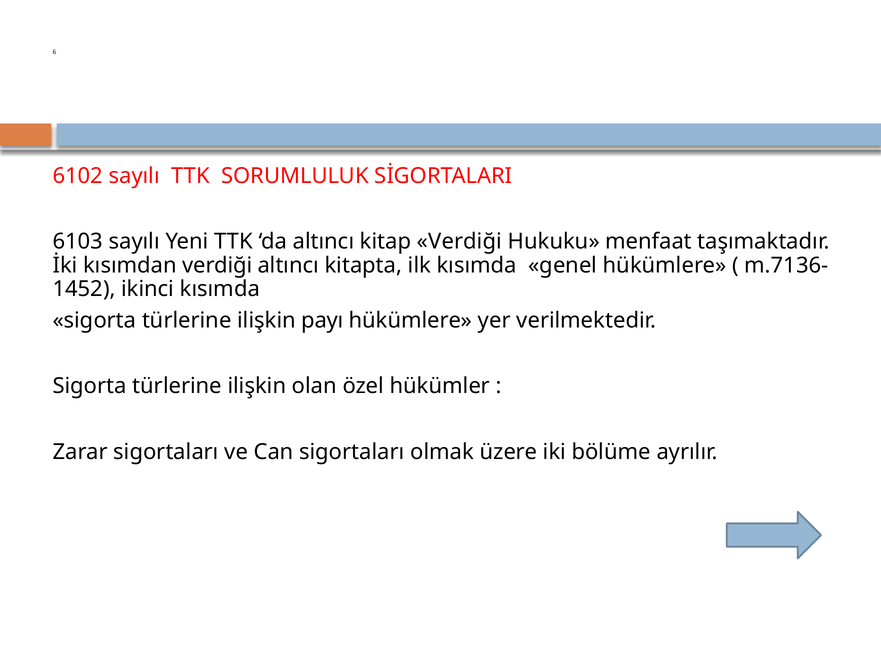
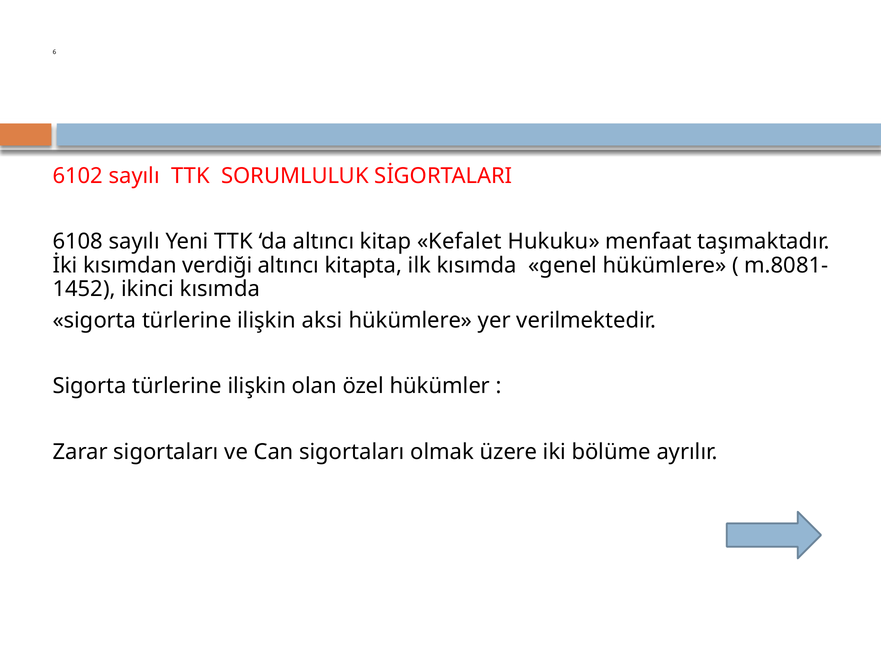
6103: 6103 -> 6108 (78, 241)
kitap Verdiği: Verdiği -> Kefalet (459, 241)
m.7136-: m.7136- -> m.8081- (786, 265)
payı: payı -> aksi (322, 320)
